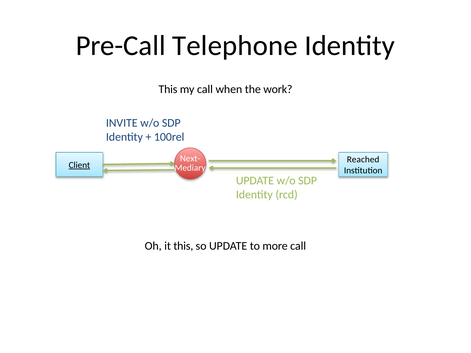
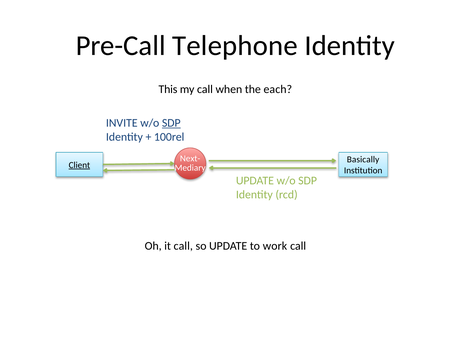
work: work -> each (278, 89)
SDP underline: none -> present (171, 123)
Reached: Reached -> Basically (363, 160)
it this: this -> call (183, 246)
more: more -> work (275, 246)
